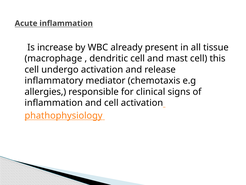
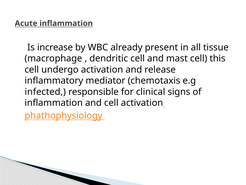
allergies: allergies -> infected (45, 92)
